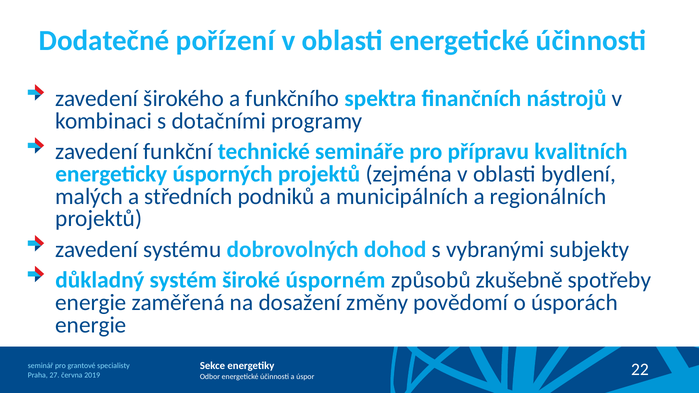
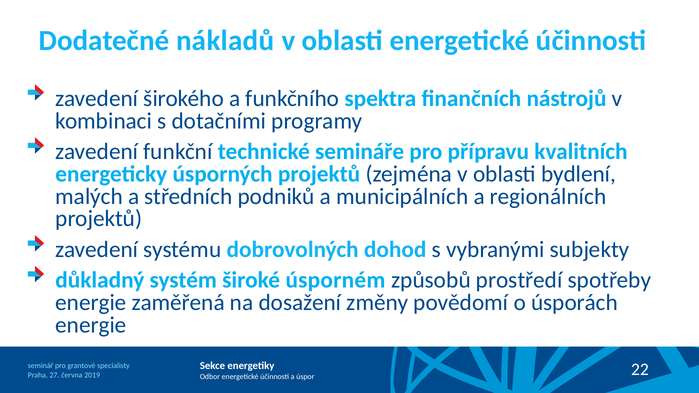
pořízení: pořízení -> nákladů (225, 41)
zkušebně: zkušebně -> prostředí (519, 280)
